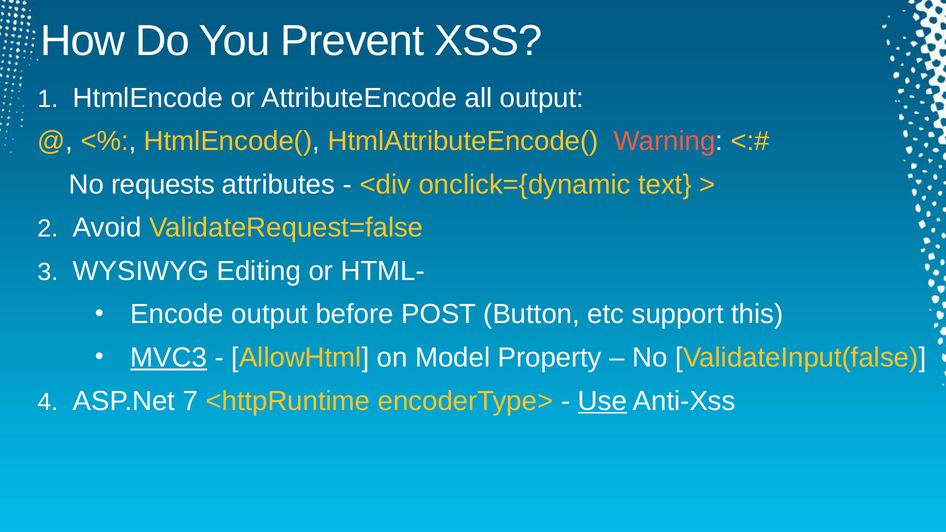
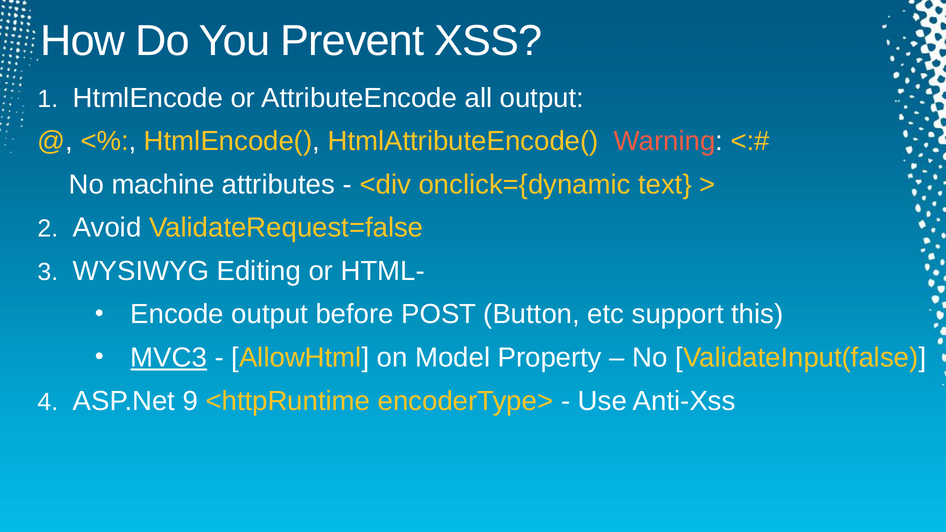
requests: requests -> machine (163, 185)
7: 7 -> 9 (190, 401)
Use underline: present -> none (602, 401)
